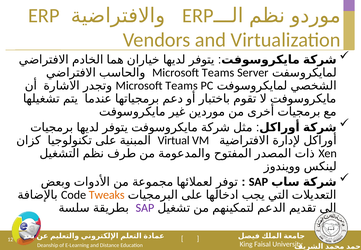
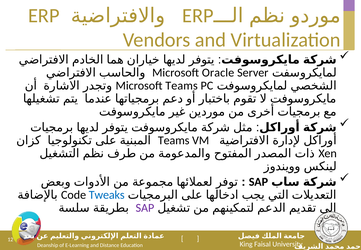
Teams: Teams -> Oracle (218, 73)
Virtual: Virtual -> Teams (174, 140)
Tweaks colour: orange -> blue (107, 195)
